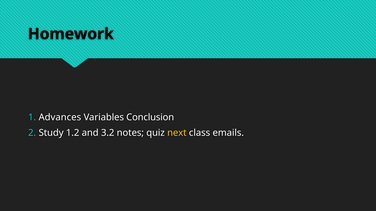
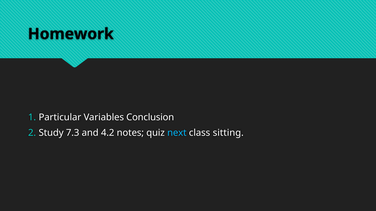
Advances: Advances -> Particular (60, 118)
1.2: 1.2 -> 7.3 (73, 133)
3.2: 3.2 -> 4.2 (108, 133)
next colour: yellow -> light blue (177, 133)
emails: emails -> sitting (228, 133)
